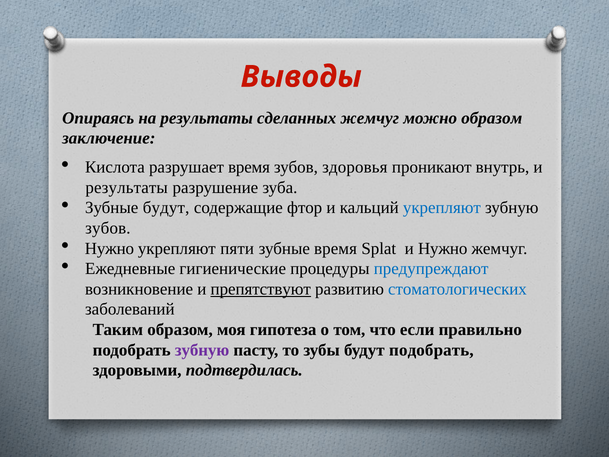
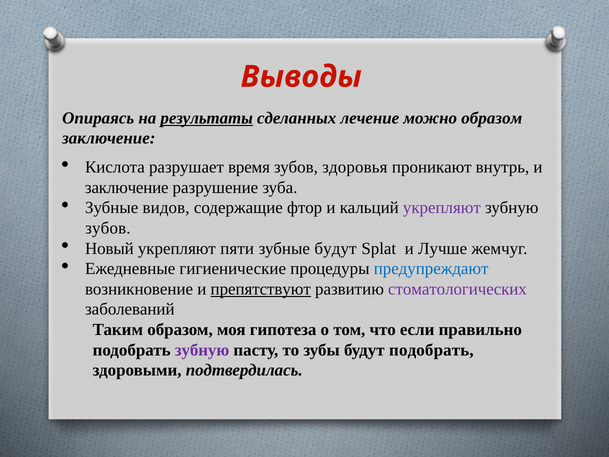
результаты underline: none -> present (207, 118)
сделанных жемчуг: жемчуг -> лечение (370, 118)
результаты: результаты -> заключение (127, 187)
Зубные будут: будут -> видов (166, 208)
укрепляют colour: blue -> purple (442, 208)
Нужно: Нужно -> Новый (109, 248)
зубные время: время -> будут (335, 248)
и Нужно: Нужно -> Лучше (443, 248)
стоматологических colour: blue -> purple (457, 289)
